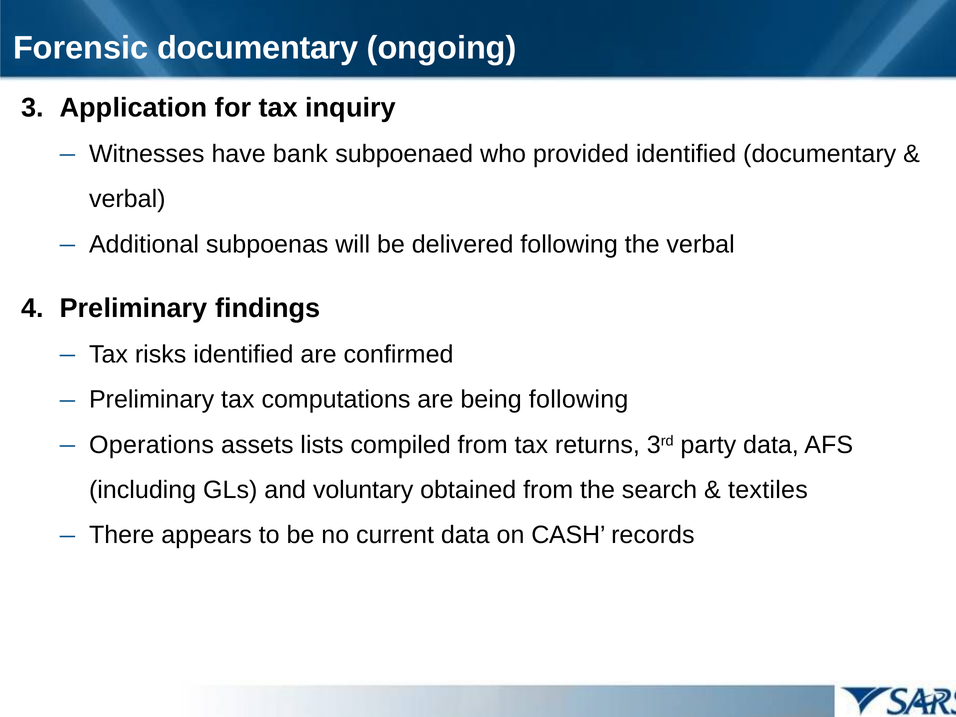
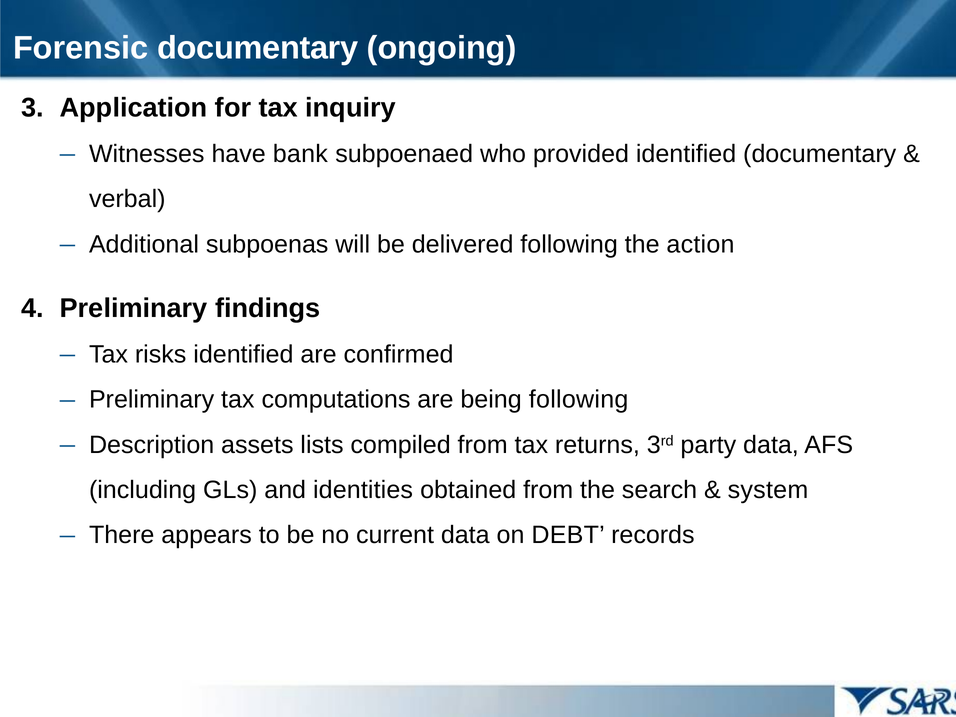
the verbal: verbal -> action (700, 244)
Operations: Operations -> Description (152, 445)
voluntary: voluntary -> identities (363, 490)
textiles: textiles -> system (768, 490)
CASH: CASH -> DEBT (568, 535)
